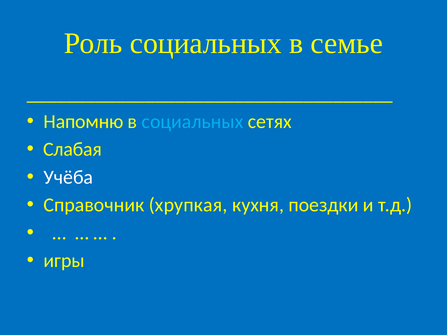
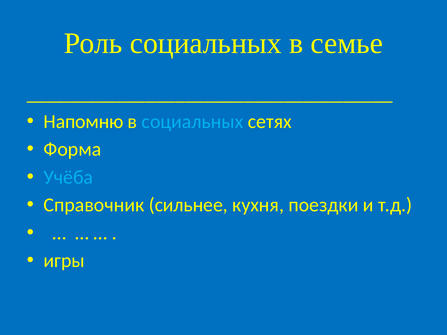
Слабая: Слабая -> Форма (73, 149)
Учёба colour: white -> light blue (68, 177)
хрупкая: хрупкая -> сильнее (188, 205)
